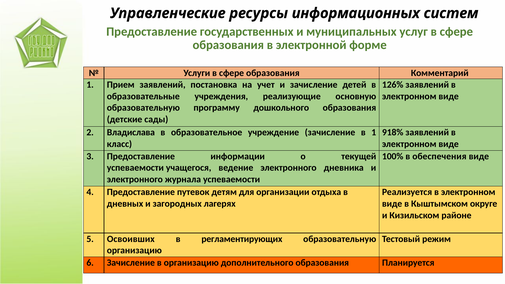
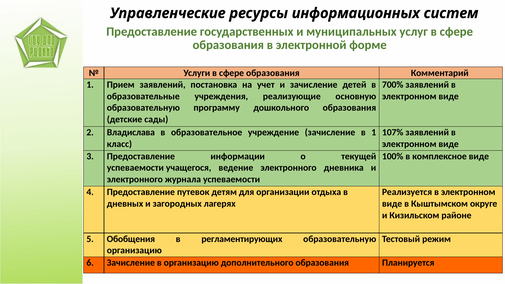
126%: 126% -> 700% (393, 85)
918%: 918% -> 107% (393, 132)
обеспечения: обеспечения -> комплексное (439, 156)
Освоивших: Освоивших -> Обобщения (131, 239)
